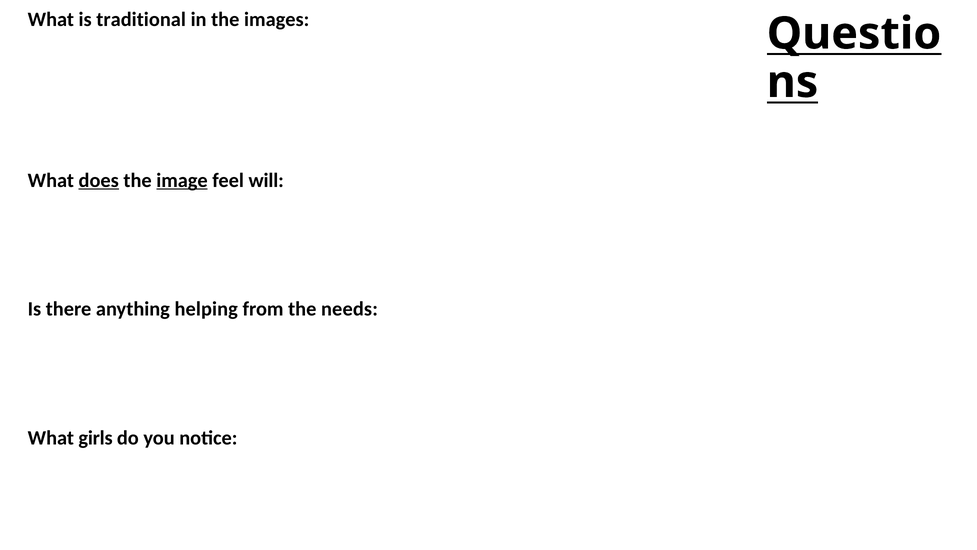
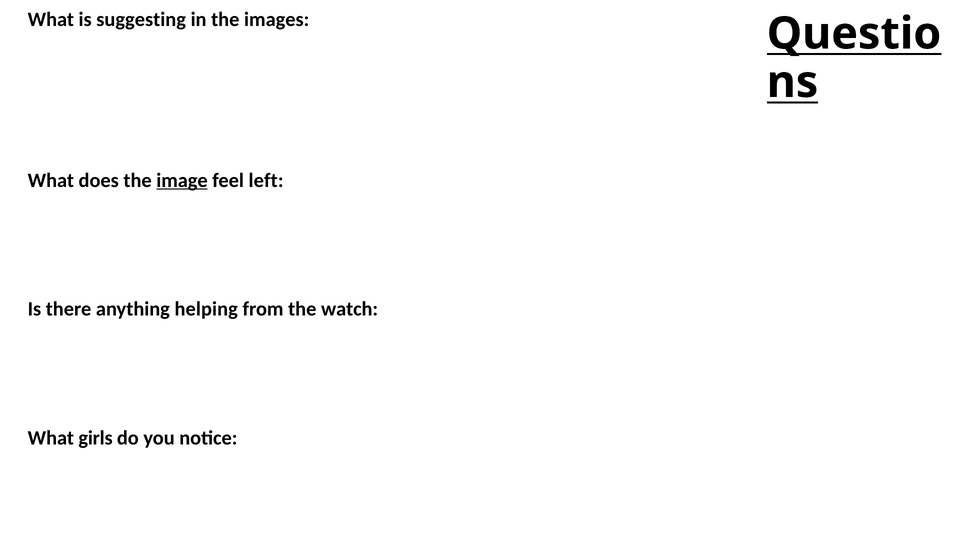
traditional: traditional -> suggesting (141, 19)
does underline: present -> none (99, 180)
will: will -> left (266, 180)
needs: needs -> watch (350, 309)
